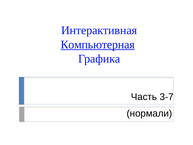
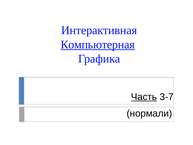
Часть underline: none -> present (144, 97)
